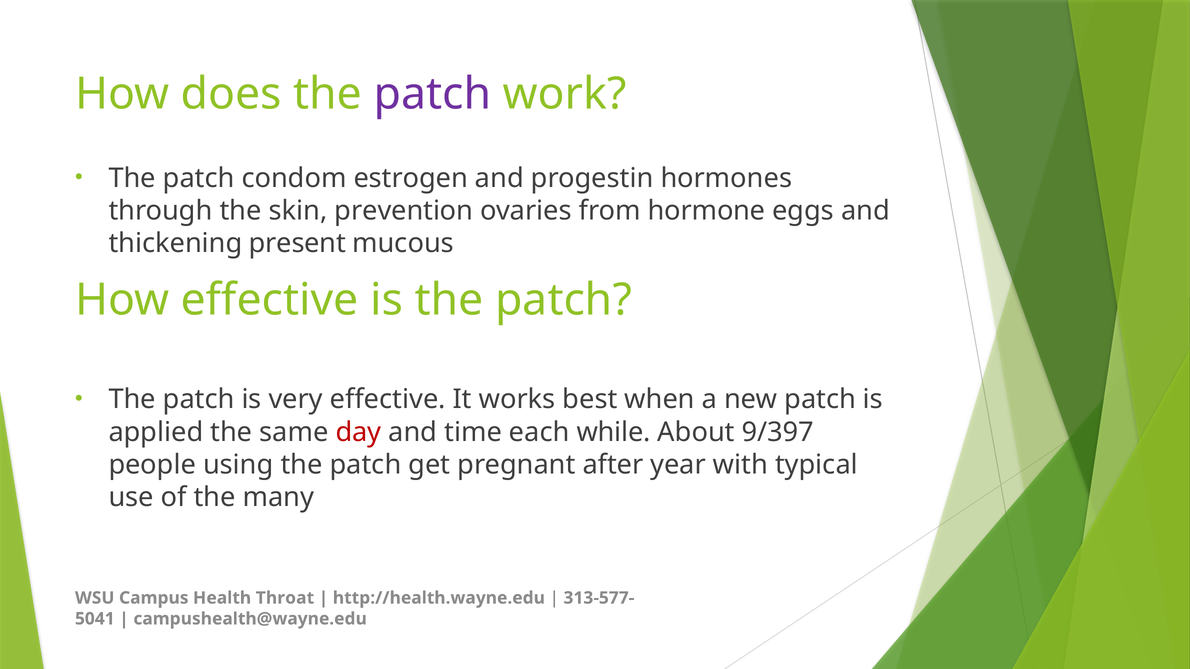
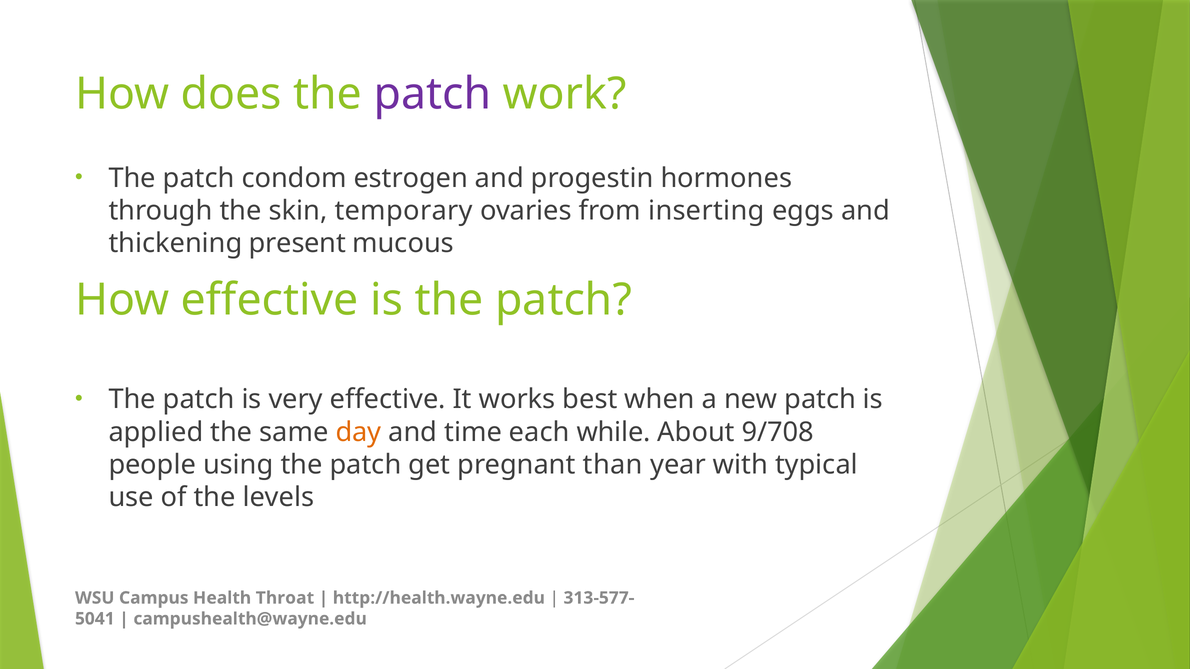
prevention: prevention -> temporary (404, 211)
hormone: hormone -> inserting (706, 211)
day colour: red -> orange (358, 432)
9/397: 9/397 -> 9/708 (778, 432)
after: after -> than (613, 465)
many: many -> levels (278, 498)
